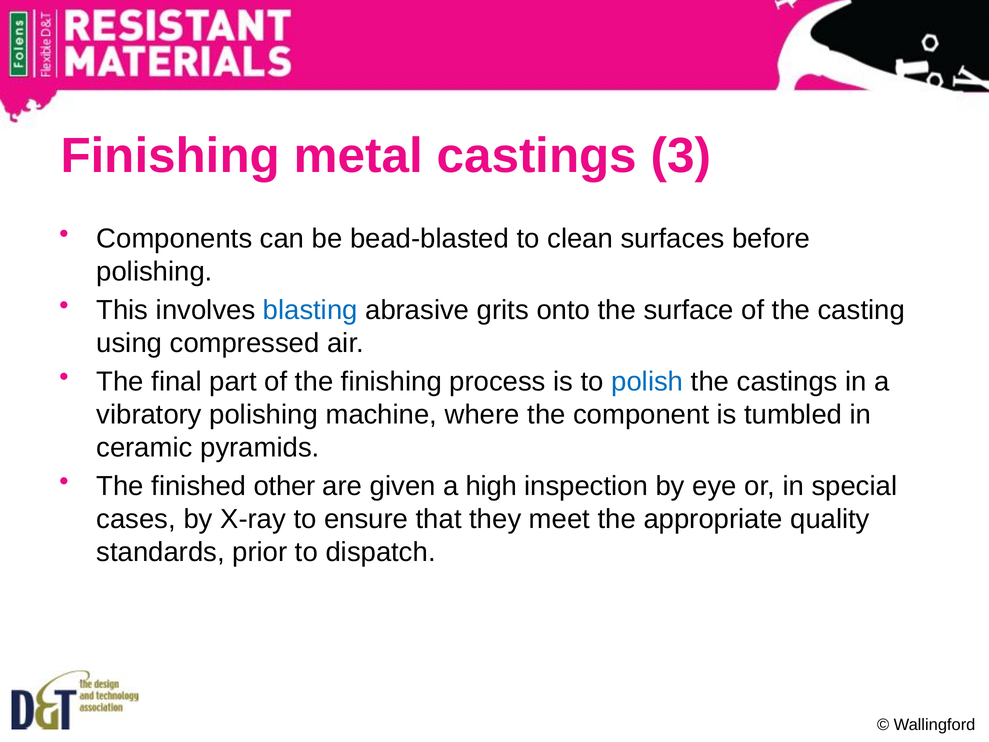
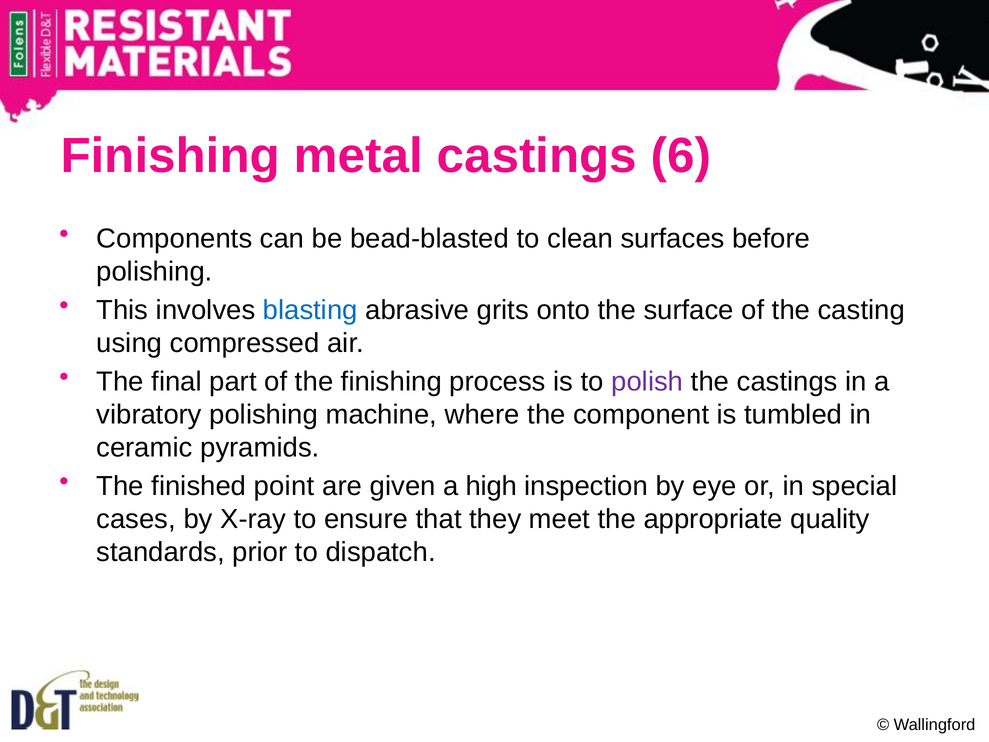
3: 3 -> 6 (681, 156)
polish colour: blue -> purple (647, 381)
other: other -> point (284, 486)
